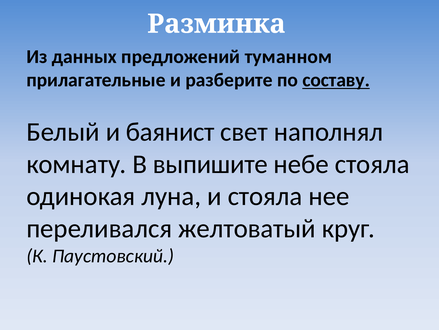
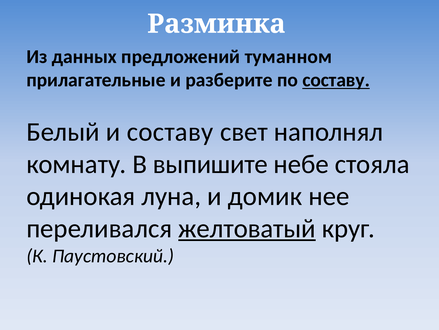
и баянист: баянист -> составу (170, 132)
и стояла: стояла -> домик (265, 196)
желтоватый underline: none -> present (247, 228)
